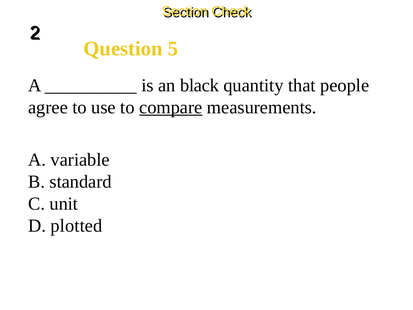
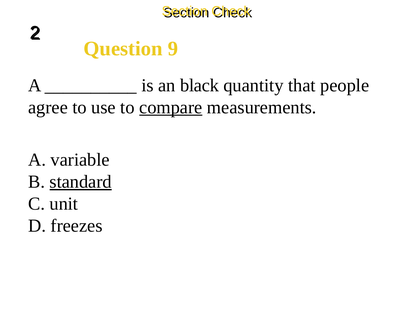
5: 5 -> 9 (173, 49)
standard underline: none -> present (81, 182)
plotted: plotted -> freezes (77, 226)
